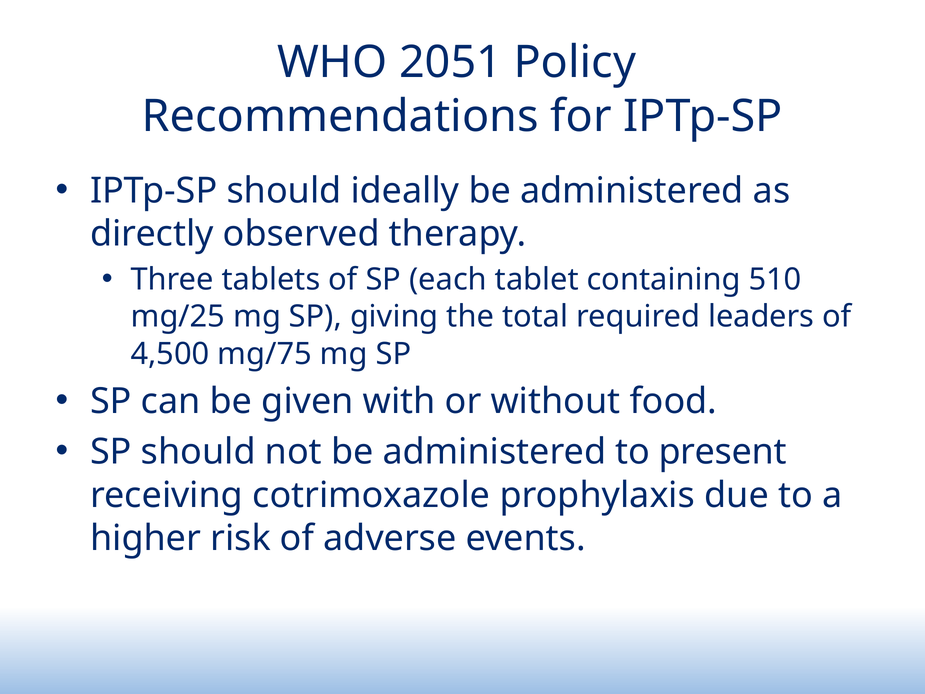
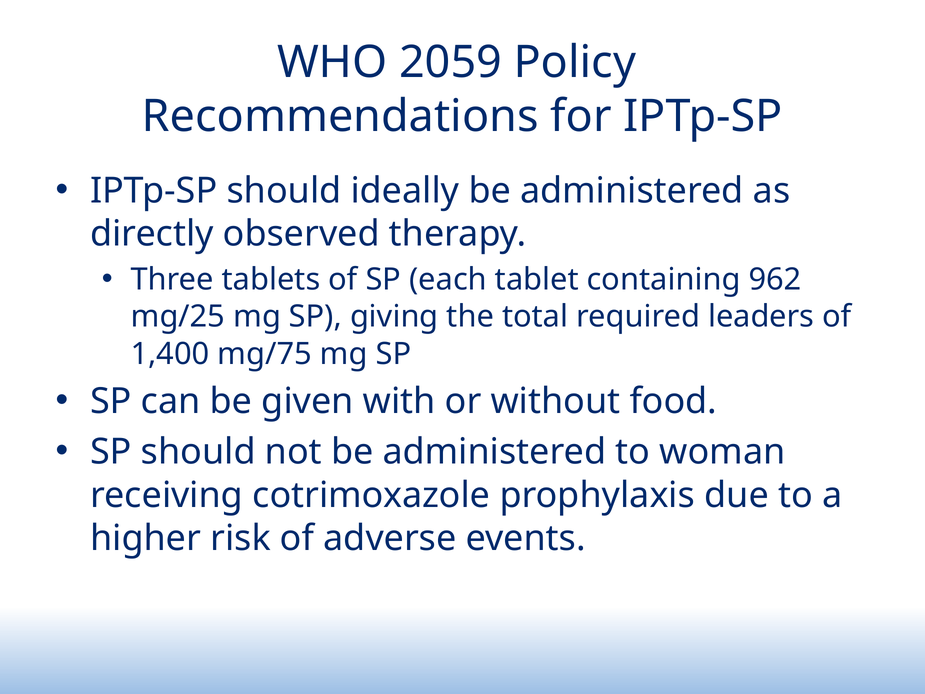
2051: 2051 -> 2059 (451, 63)
510: 510 -> 962 (775, 280)
4,500: 4,500 -> 1,400 (170, 354)
present: present -> woman (722, 452)
